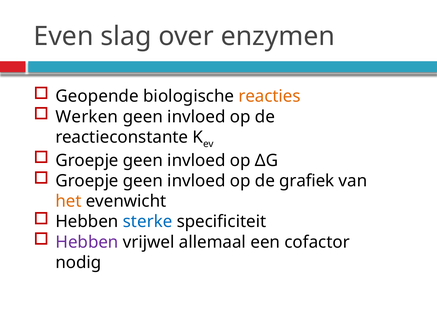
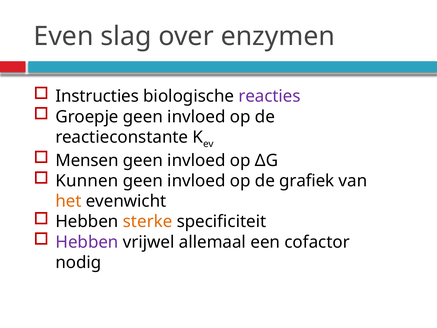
Geopende: Geopende -> Instructies (97, 96)
reacties colour: orange -> purple (270, 96)
Werken: Werken -> Groepje (87, 117)
Groepje: Groepje -> Mensen (87, 160)
Groepje: Groepje -> Kunnen (87, 181)
sterke colour: blue -> orange (148, 222)
